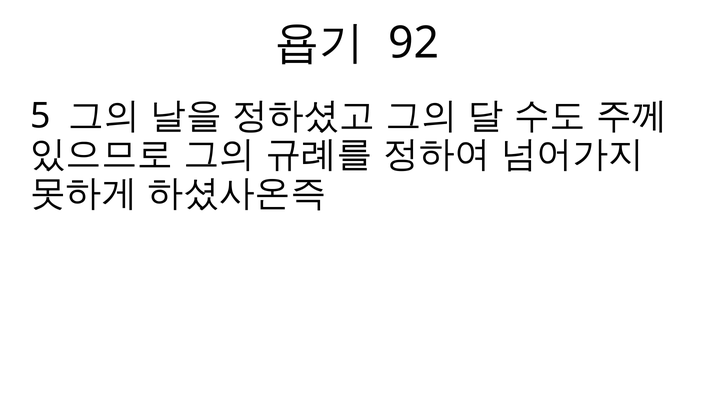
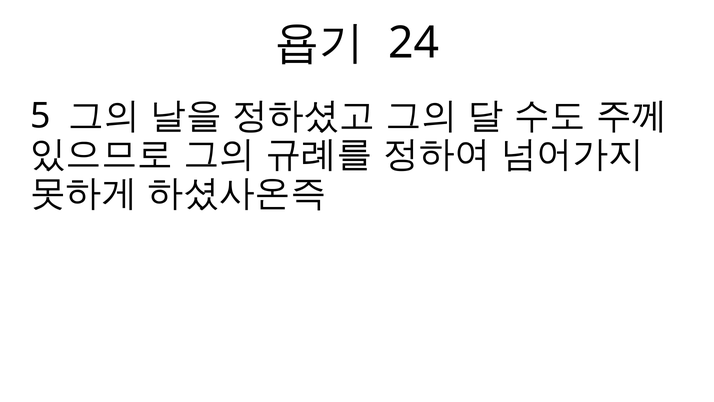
92: 92 -> 24 (414, 43)
